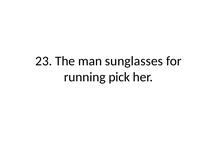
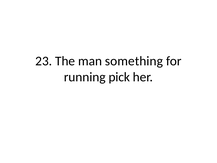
sunglasses: sunglasses -> something (134, 61)
